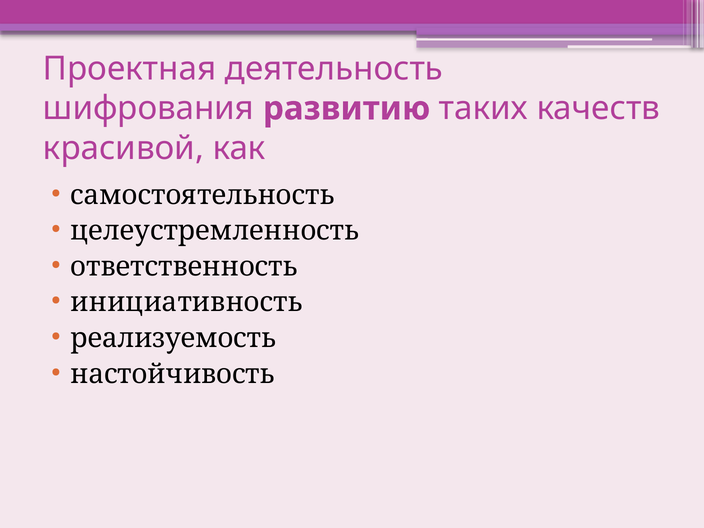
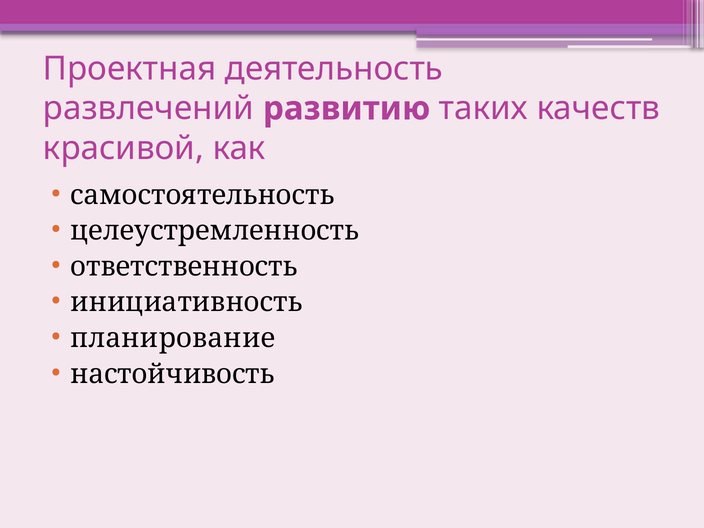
шифрования: шифрования -> развлечений (148, 108)
реализуемость: реализуемость -> планирование (173, 338)
